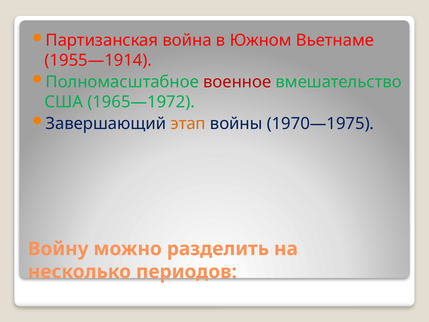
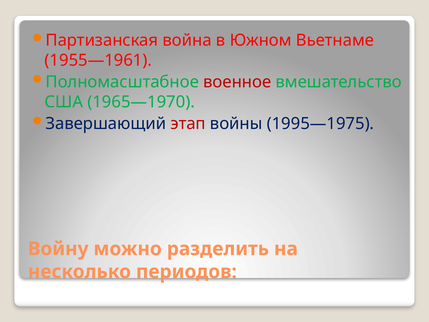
1955—1914: 1955—1914 -> 1955—1961 (98, 60)
1965—1972: 1965—1972 -> 1965—1970 (141, 102)
этап colour: orange -> red (188, 123)
1970—1975: 1970—1975 -> 1995—1975 (320, 123)
